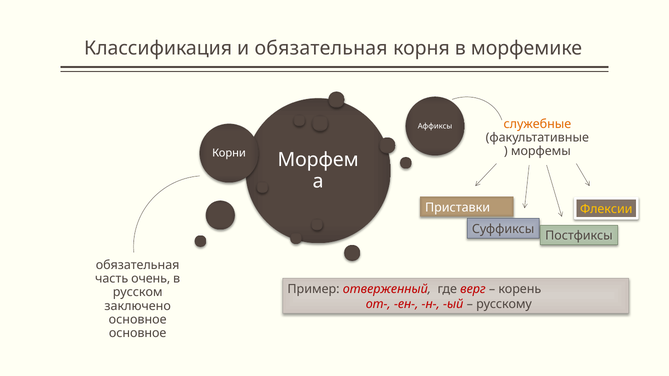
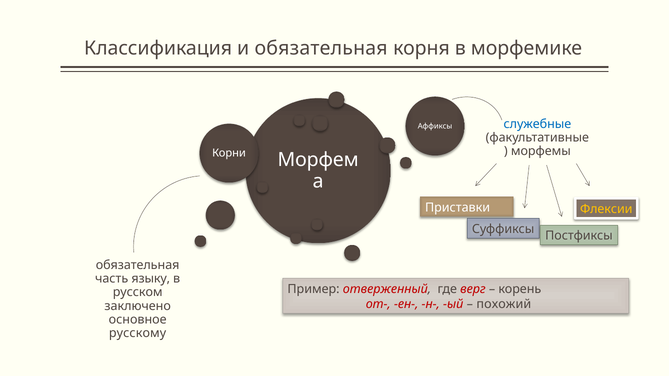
служебные colour: orange -> blue (537, 124)
очень: очень -> языку (151, 279)
русскому: русскому -> похожий (504, 304)
основное: основное -> русскому (138, 333)
